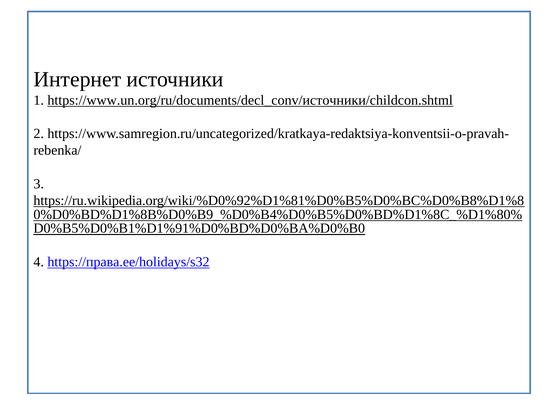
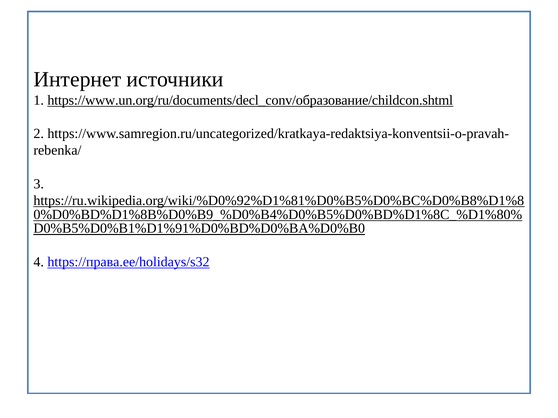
https://www.un.org/ru/documents/decl_conv/источники/childcon.shtml: https://www.un.org/ru/documents/decl_conv/источники/childcon.shtml -> https://www.un.org/ru/documents/decl_conv/образование/childcon.shtml (250, 100)
